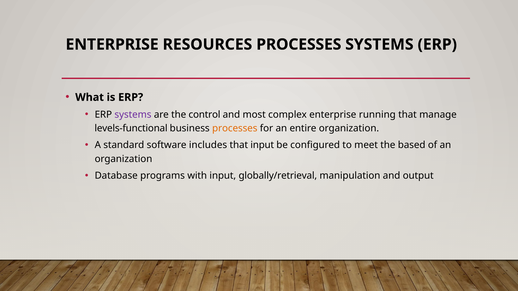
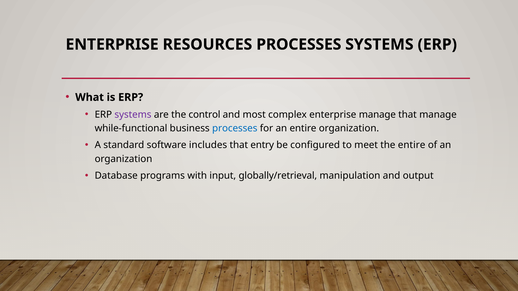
enterprise running: running -> manage (377, 115)
levels-functional: levels-functional -> while-functional (131, 129)
processes colour: orange -> blue (235, 129)
that input: input -> entry (262, 145)
the based: based -> entire (412, 145)
